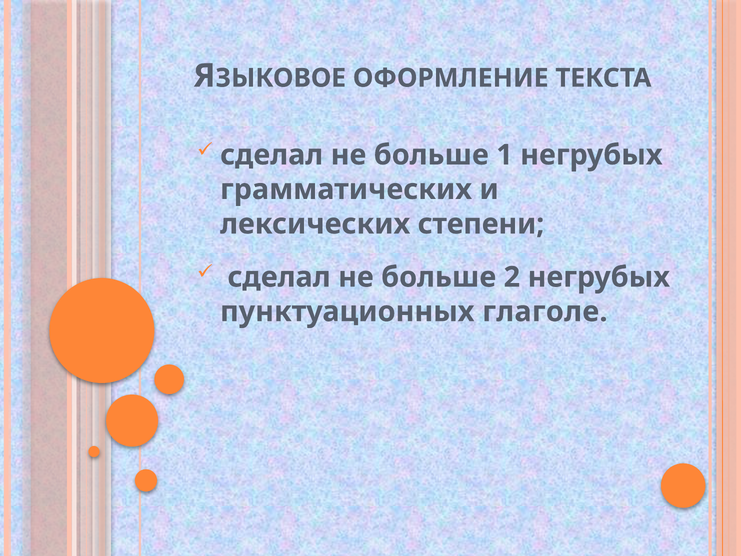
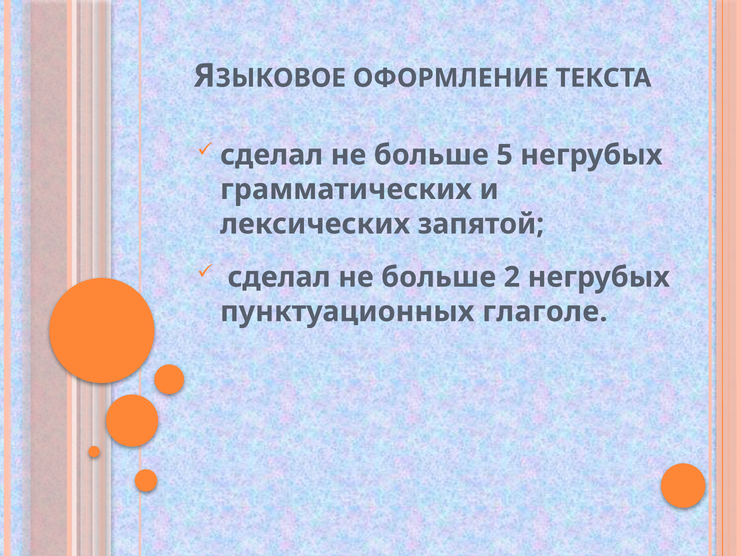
1: 1 -> 5 (505, 155)
степени: степени -> запятой (481, 224)
